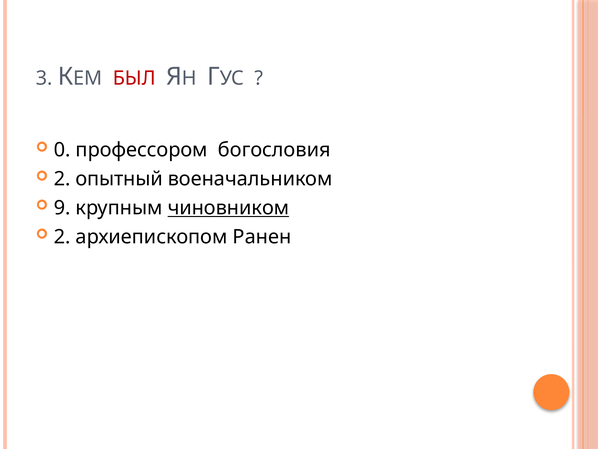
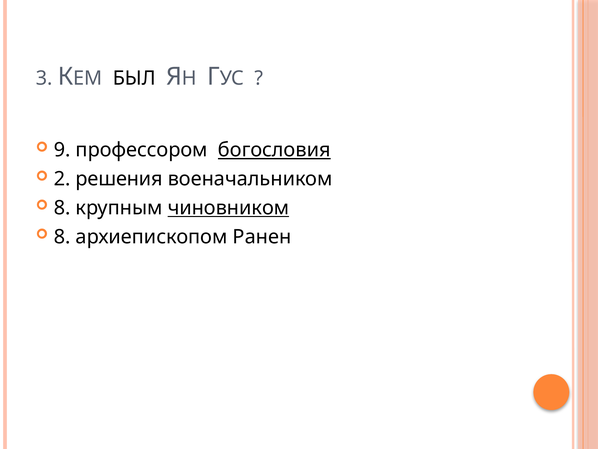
БЫЛ colour: red -> black (134, 78)
0: 0 -> 9 (62, 150)
богословия underline: none -> present (274, 150)
опытный: опытный -> решения (119, 179)
9: 9 -> 8 (62, 208)
2: 2 -> 8 (62, 237)
